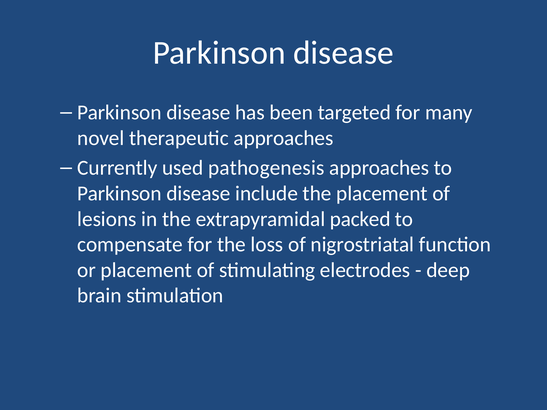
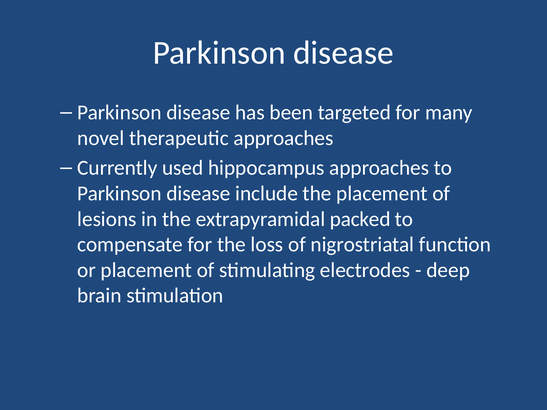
pathogenesis: pathogenesis -> hippocampus (266, 168)
